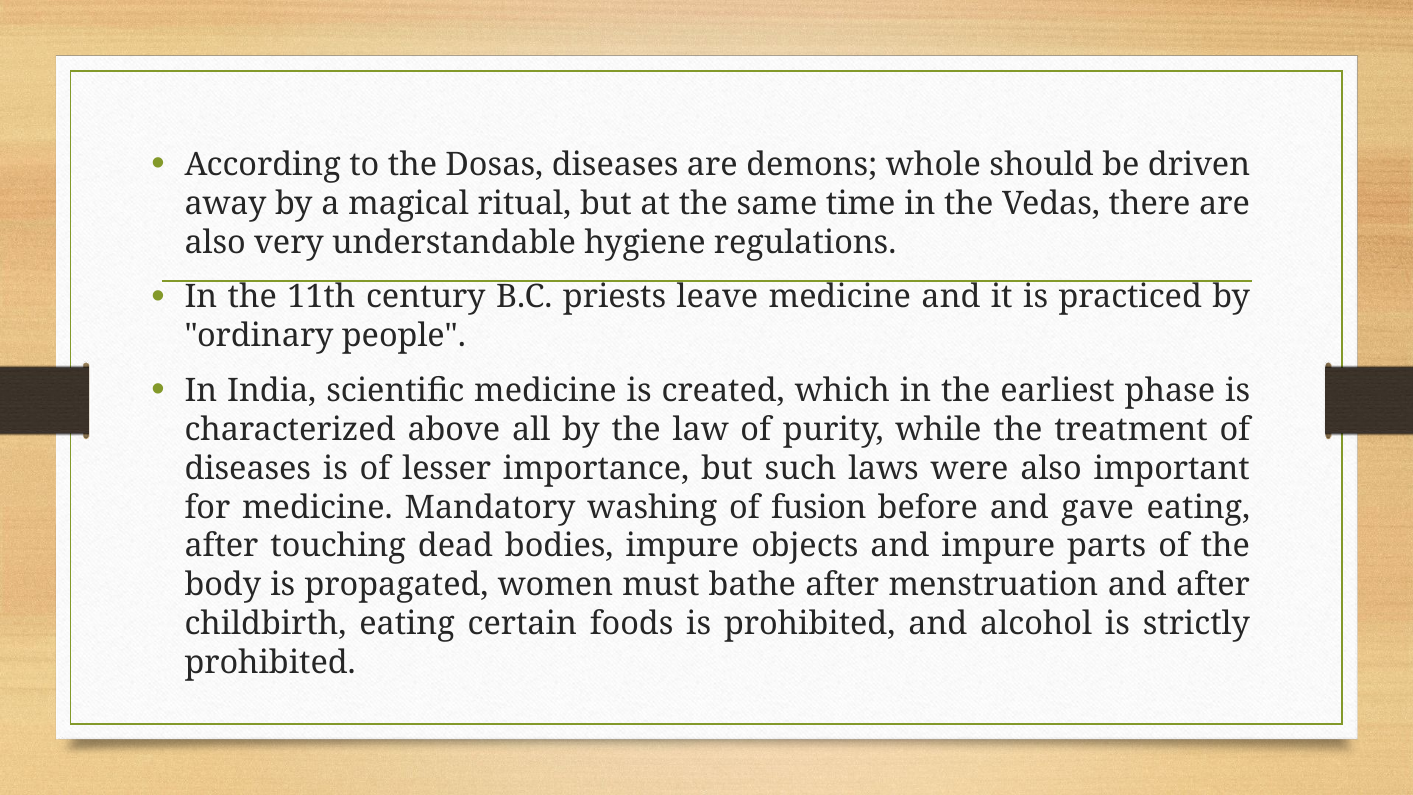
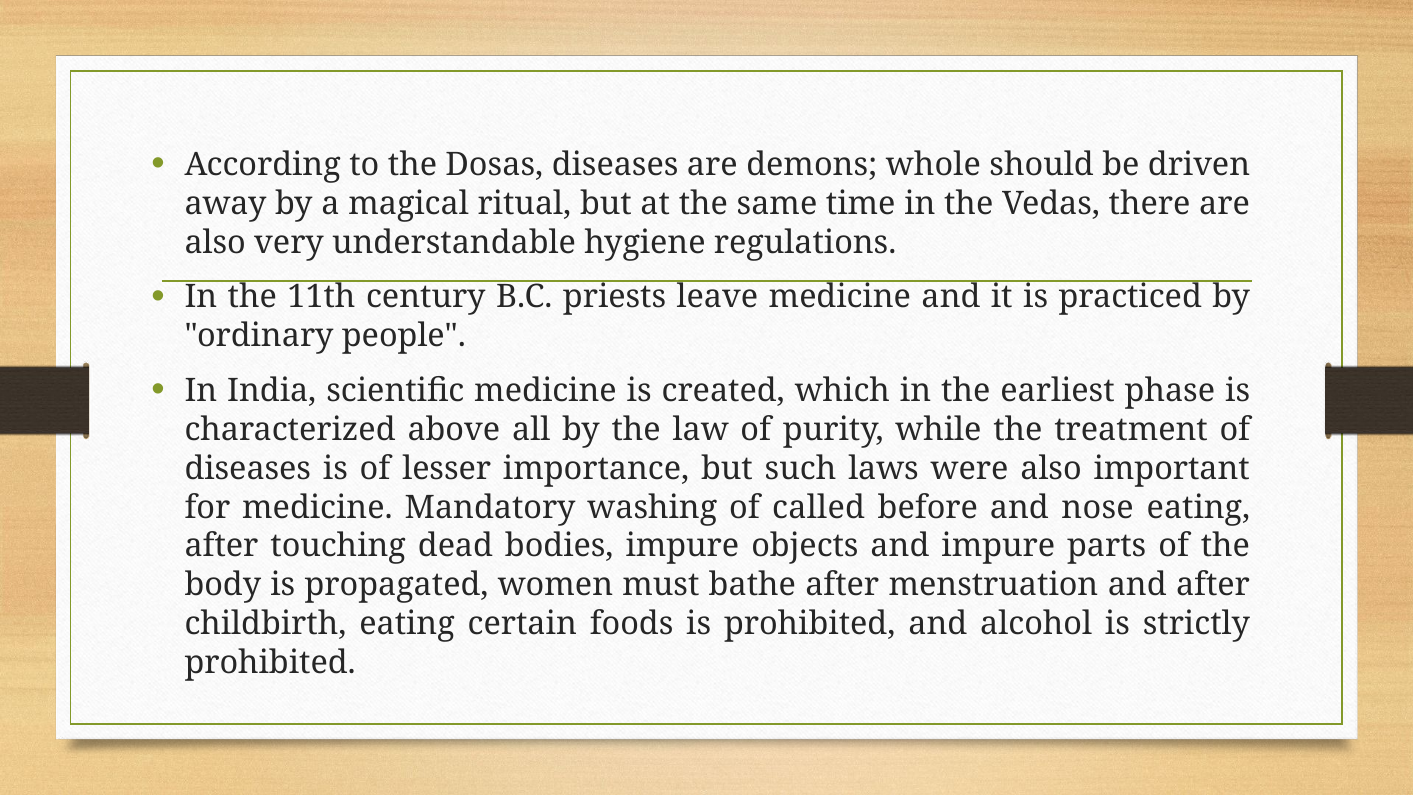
fusion: fusion -> called (819, 507)
gave: gave -> nose (1098, 507)
